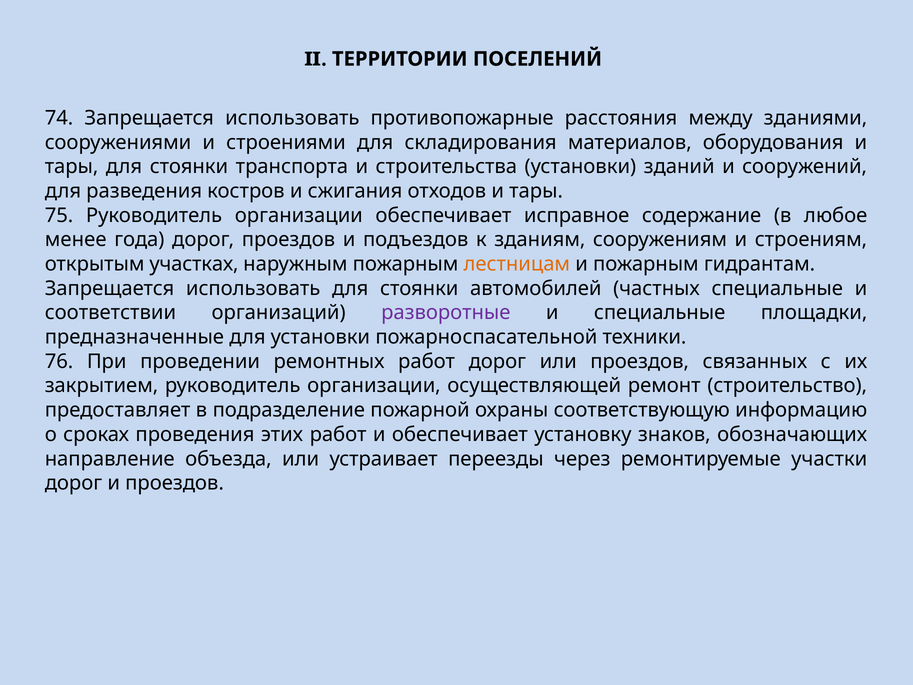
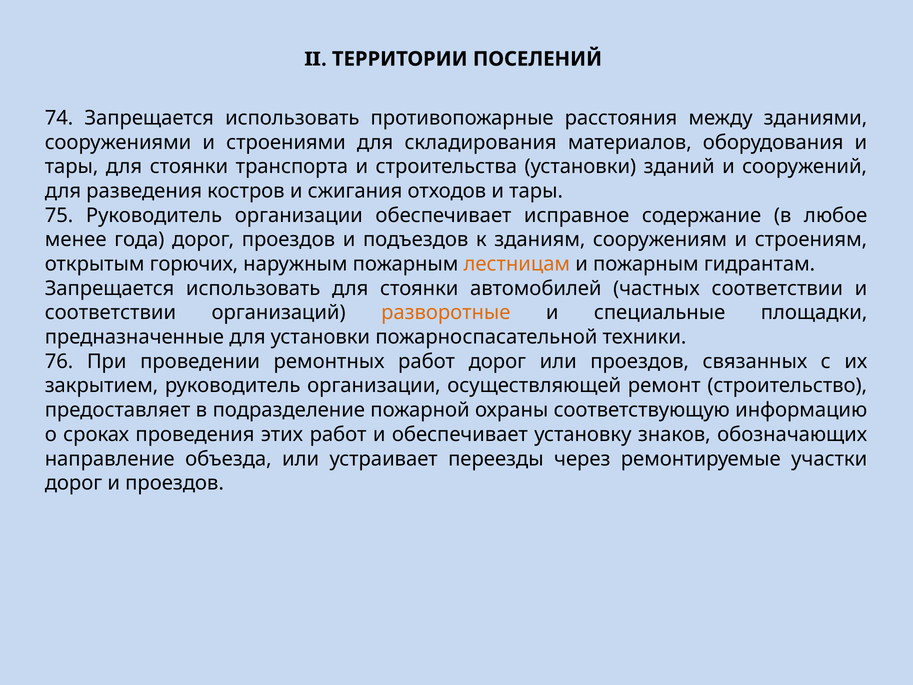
участках: участках -> горючих (194, 264)
частных специальные: специальные -> соответствии (777, 288)
разворотные colour: purple -> orange (446, 313)
